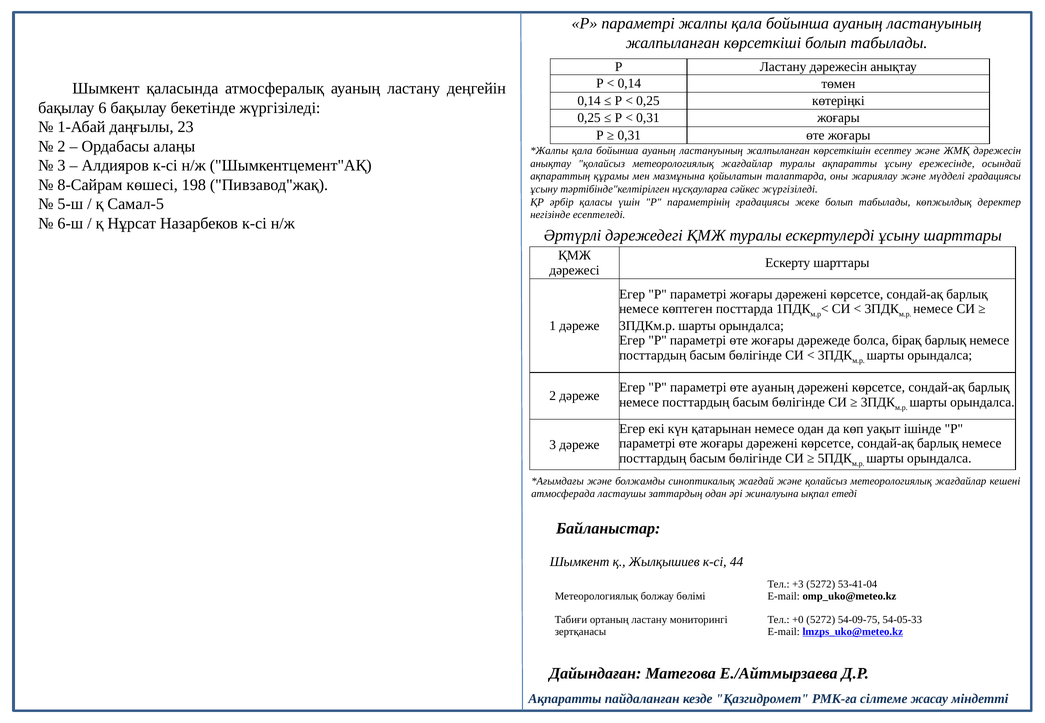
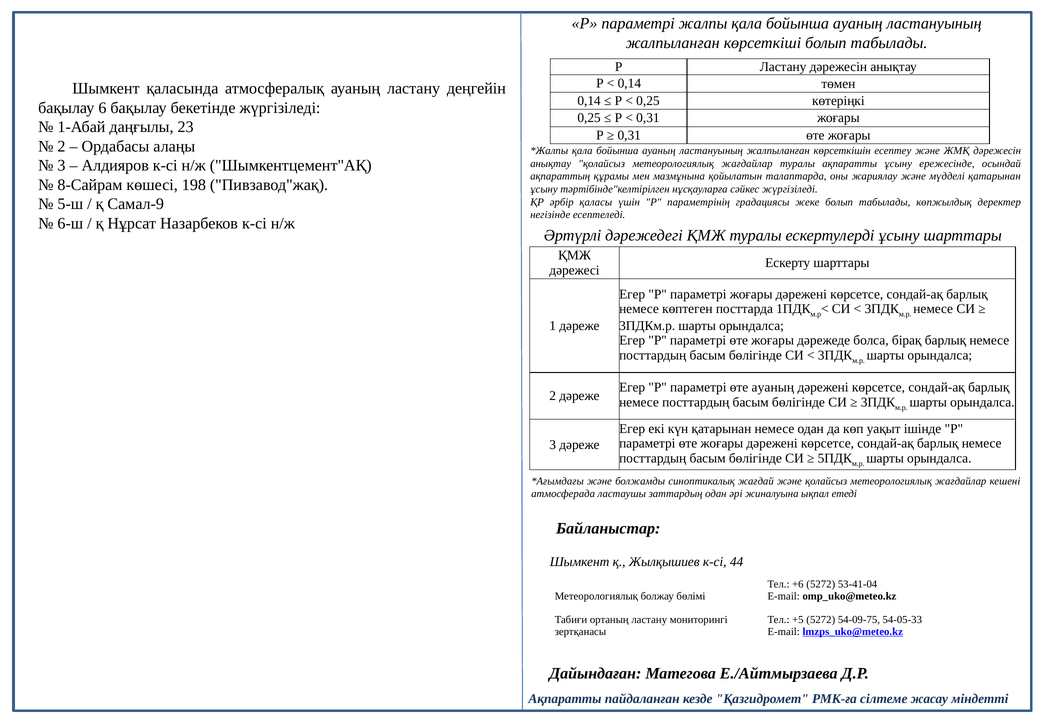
мүдделі градациясы: градациясы -> қатарынан (994, 177)
Самал-5: Самал-5 -> Самал-9 (136, 204)
+3: +3 -> +6 (798, 585)
+0: +0 -> +5 (798, 620)
